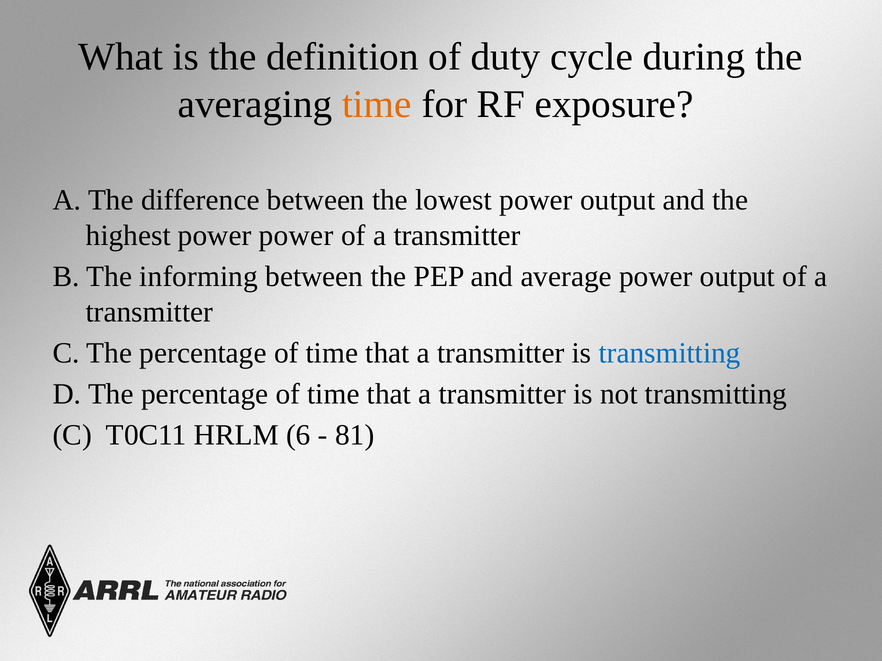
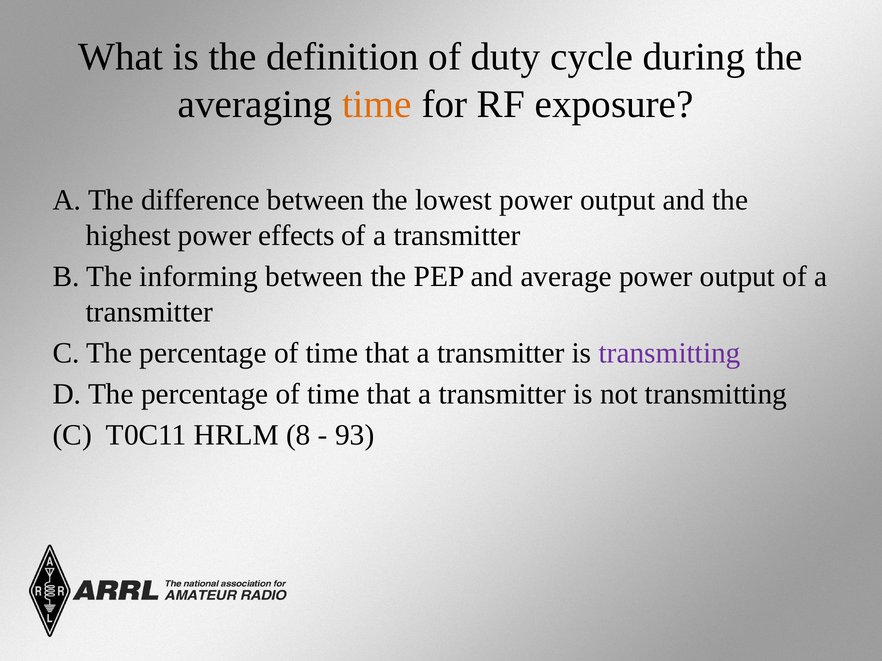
power power: power -> effects (297, 236)
transmitting colour: blue -> purple (670, 353)
6: 6 -> 8 (298, 436)
81: 81 -> 93 (355, 436)
